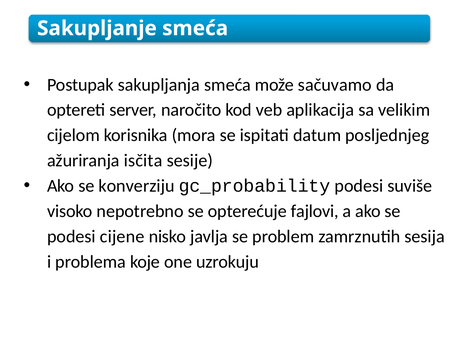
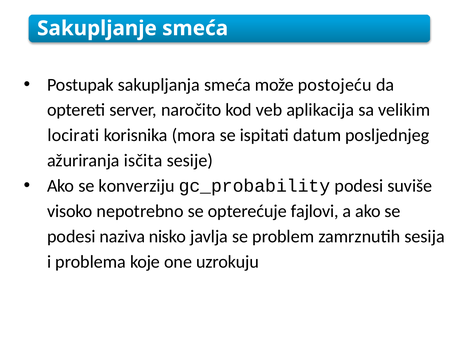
sačuvamo: sačuvamo -> postojeću (335, 85)
cijelom: cijelom -> locirati (73, 135)
cijene: cijene -> naziva (122, 236)
